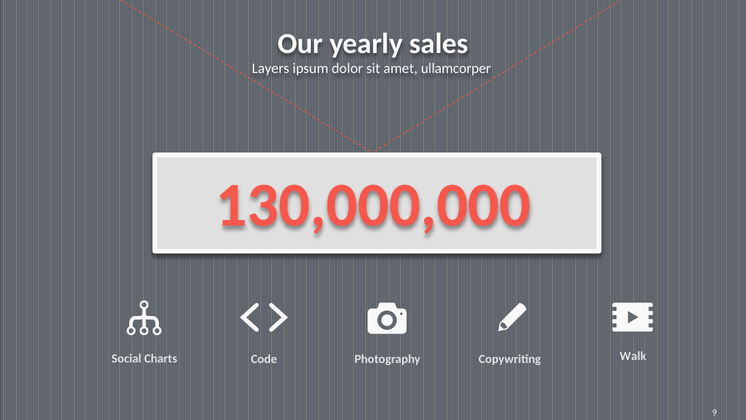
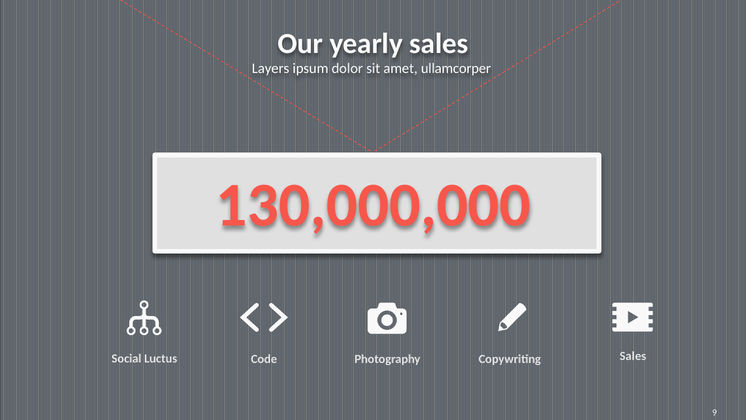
Charts: Charts -> Luctus (161, 358)
Copywriting Walk: Walk -> Sales (633, 356)
